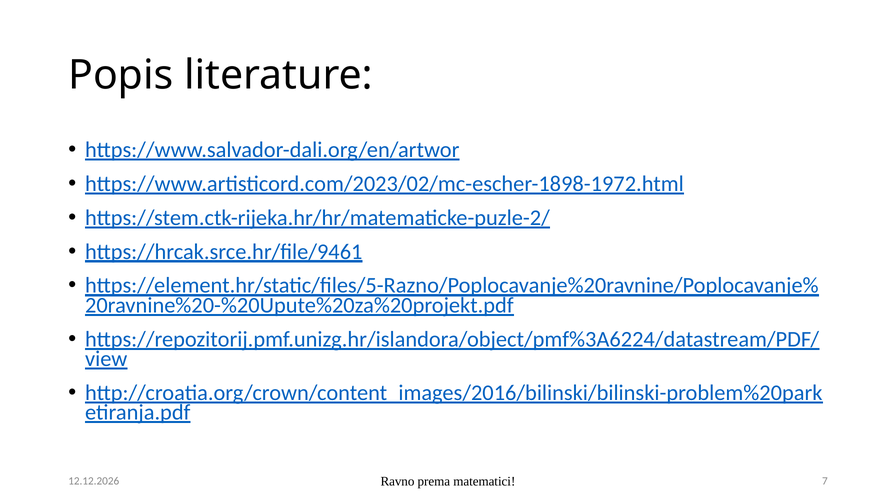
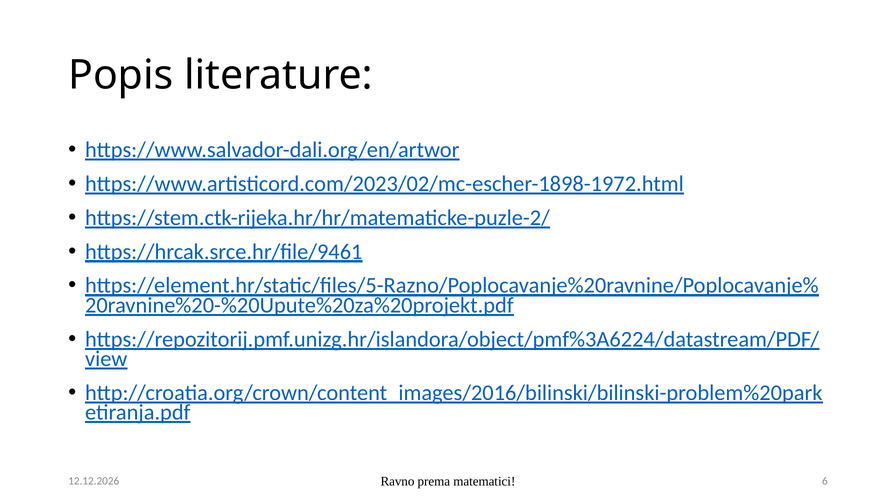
7: 7 -> 6 (825, 481)
